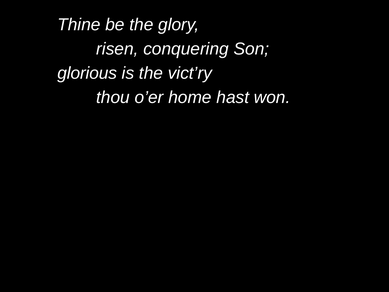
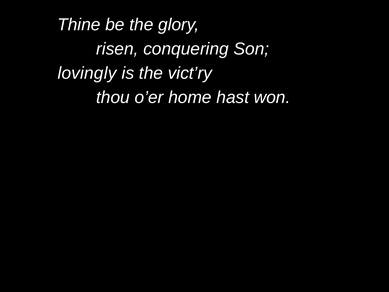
glorious: glorious -> lovingly (87, 73)
